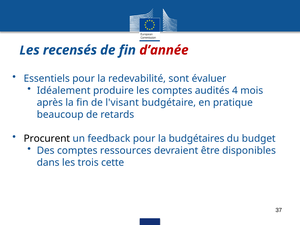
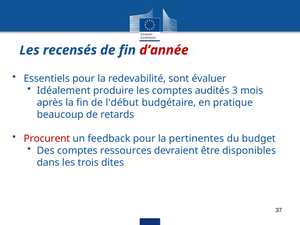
4: 4 -> 3 (235, 91)
l'visant: l'visant -> l'début (122, 103)
Procurent colour: black -> red (47, 139)
budgétaires: budgétaires -> pertinentes (196, 139)
cette: cette -> dites (113, 163)
